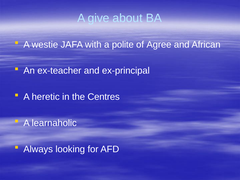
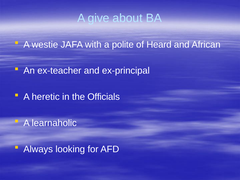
Agree: Agree -> Heard (159, 45)
Centres: Centres -> Officials (104, 97)
